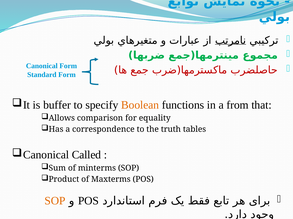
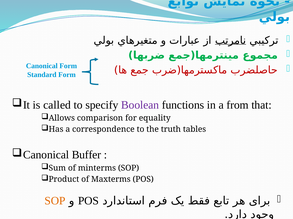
buffer: buffer -> called (57, 105)
Boolean colour: orange -> purple (140, 105)
Called: Called -> Buffer (86, 155)
